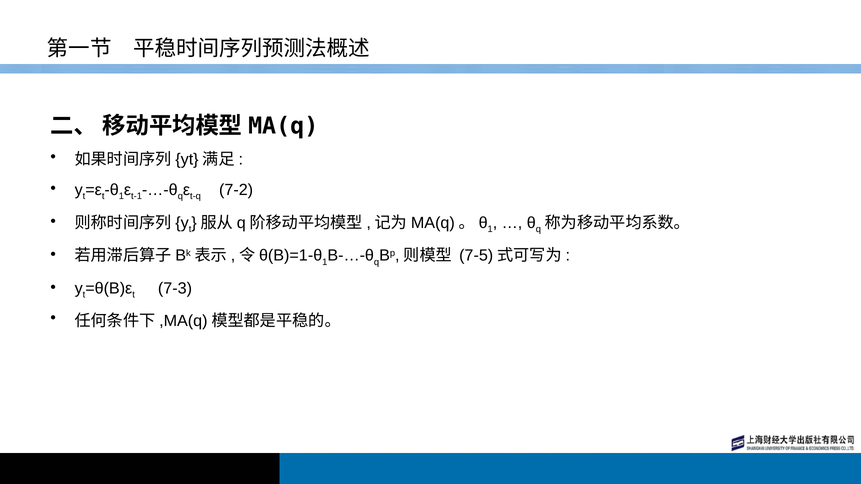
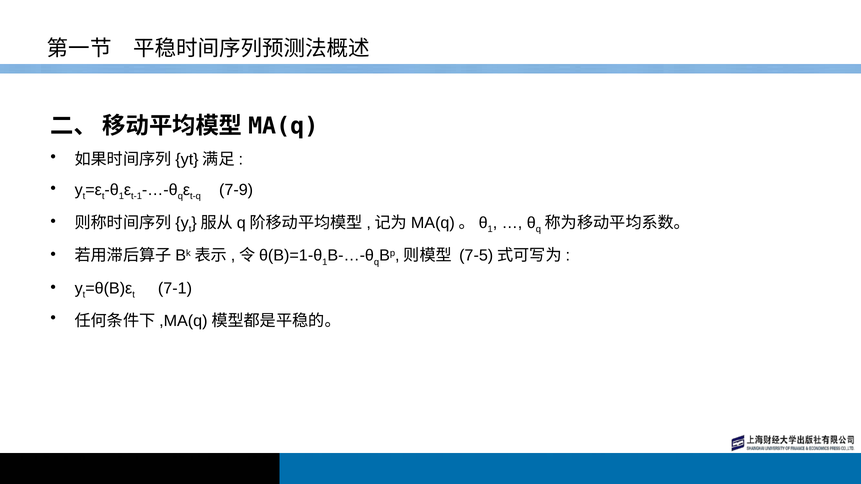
7-2: 7-2 -> 7-9 (236, 190)
7-3: 7-3 -> 7-1 (175, 289)
